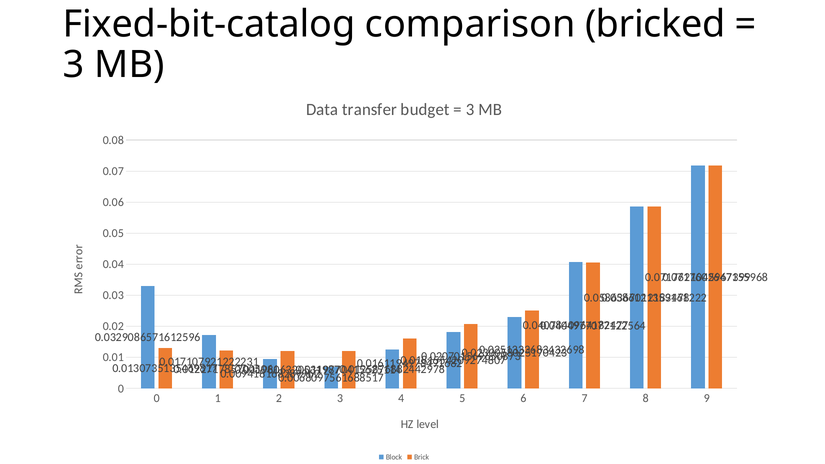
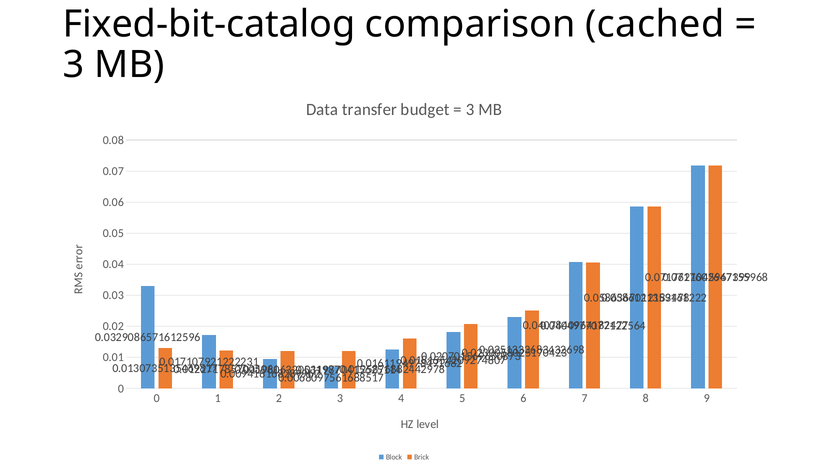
bricked: bricked -> cached (655, 24)
